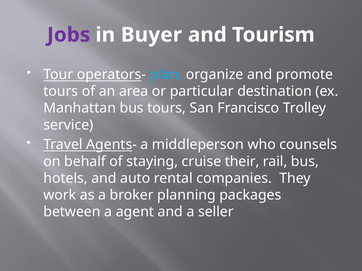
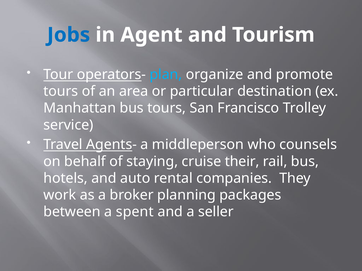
Jobs colour: purple -> blue (69, 35)
Buyer: Buyer -> Agent (151, 35)
agent: agent -> spent (135, 212)
